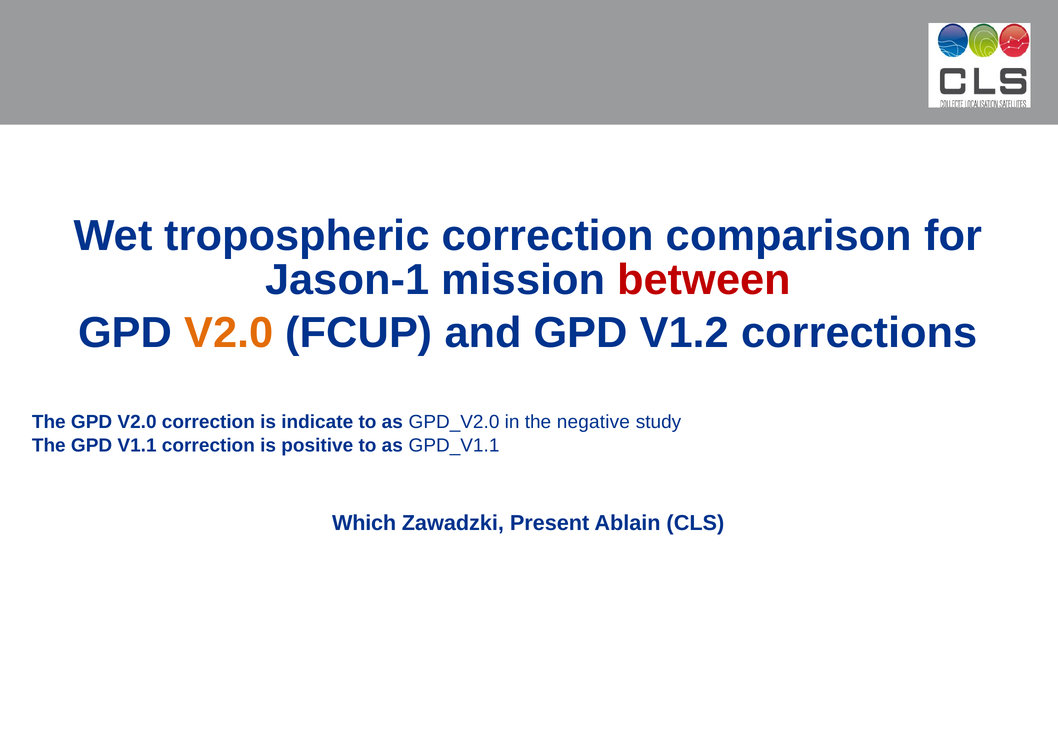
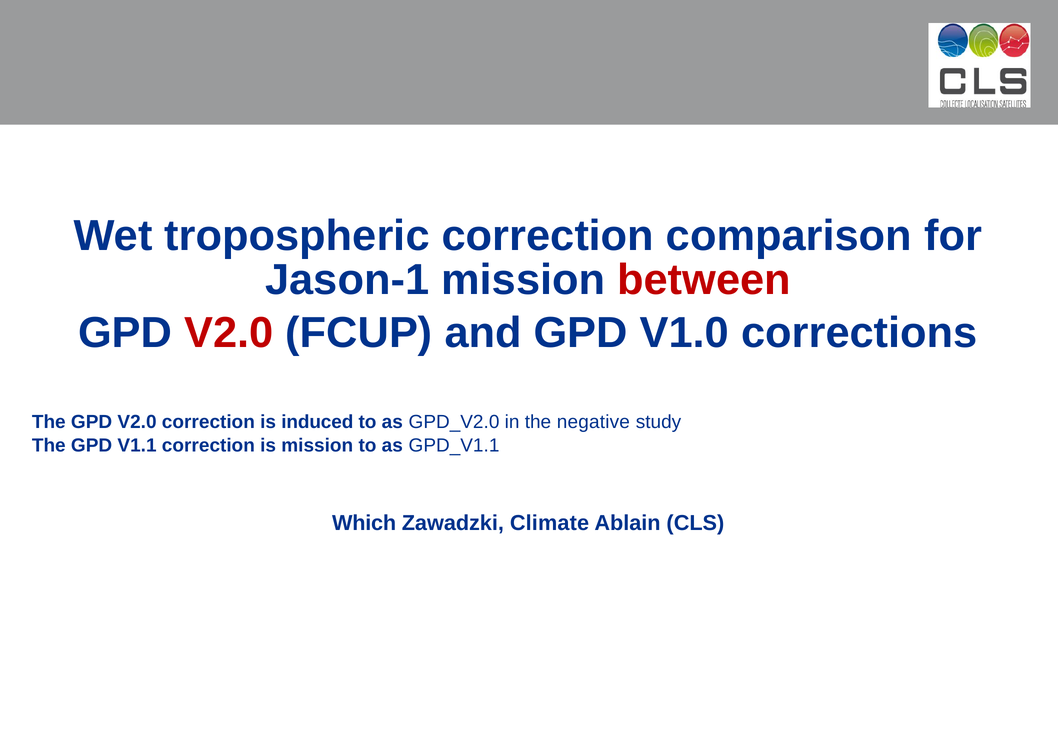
V2.0 colour: orange -> red (229, 333)
V1.2: V1.2 -> V1.0 (684, 333)
indicate: indicate -> induced (317, 422)
is positive: positive -> mission (317, 446)
Present: Present -> Climate (550, 524)
